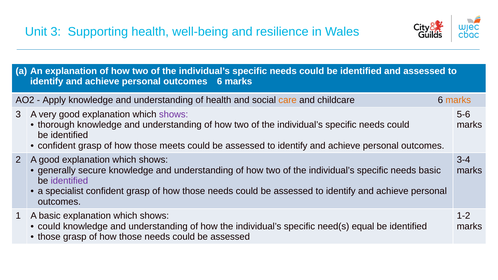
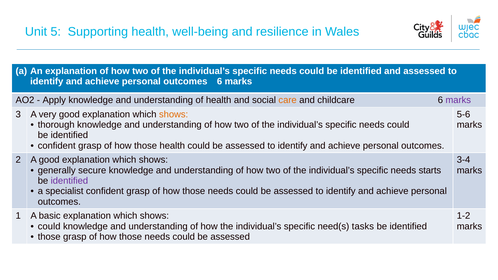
Unit 3: 3 -> 5 (56, 32)
marks colour: orange -> purple (458, 100)
shows colour: purple -> orange (174, 114)
those meets: meets -> health (172, 146)
needs basic: basic -> starts (430, 170)
equal: equal -> tasks (363, 226)
